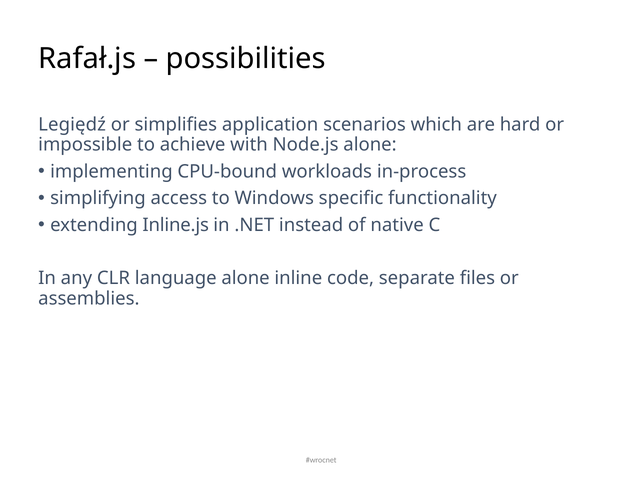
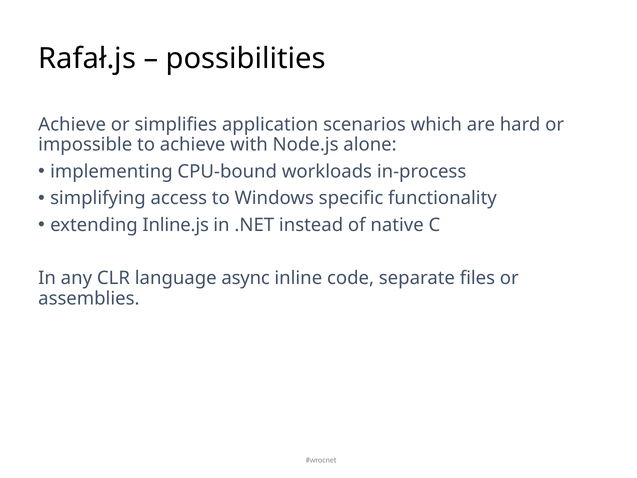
Legiędź: Legiędź -> Achieve (72, 125)
language alone: alone -> async (246, 278)
